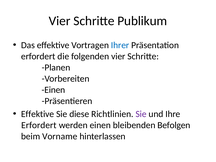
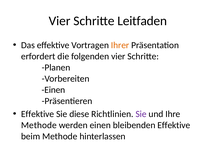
Publikum: Publikum -> Leitfaden (142, 21)
Ihrer colour: blue -> orange (120, 45)
Erfordert: Erfordert -> Methode (39, 125)
bleibenden Befolgen: Befolgen -> Effektive (174, 125)
beim Vorname: Vorname -> Methode (60, 136)
